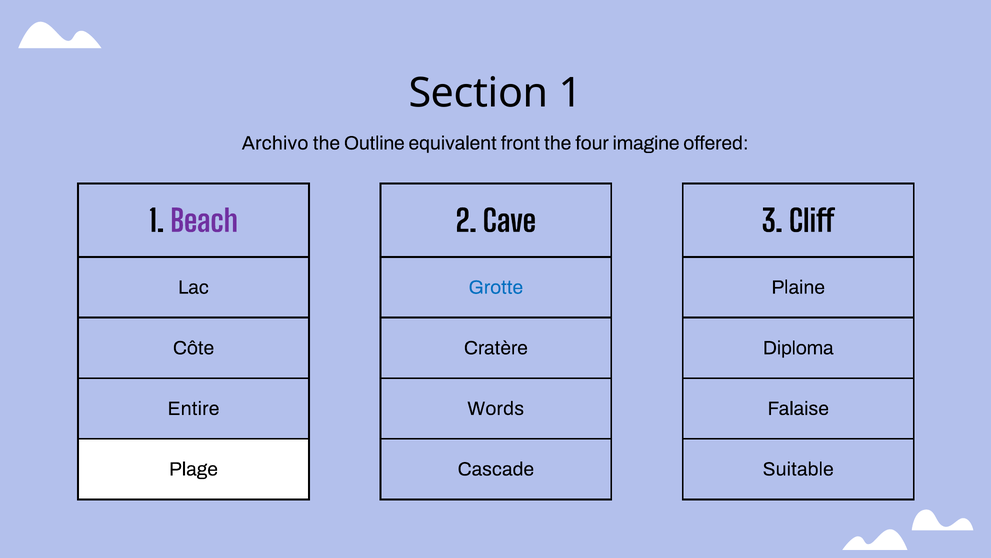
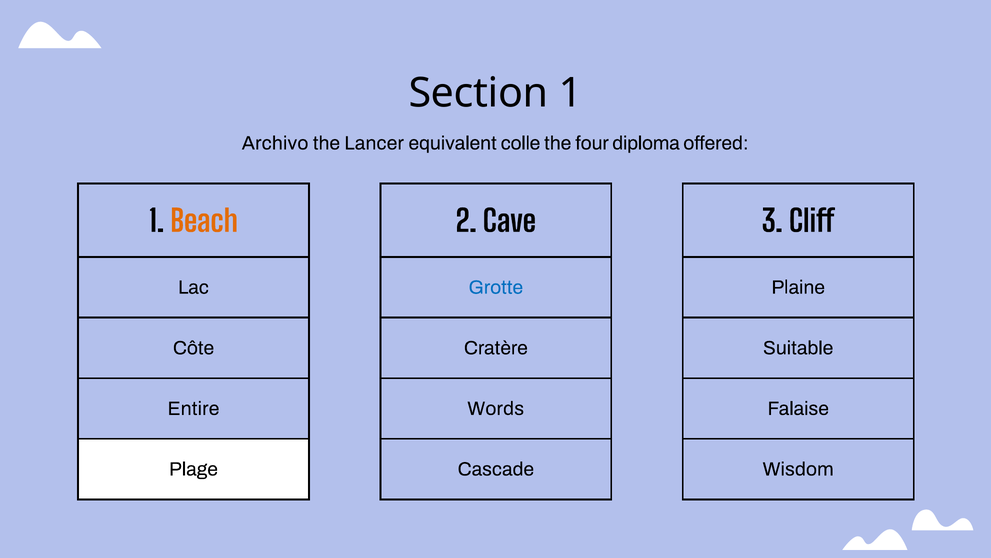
Outline: Outline -> Lancer (374, 143)
front: front -> colle (520, 143)
imagine: imagine -> diploma (646, 143)
Beach colour: purple -> orange (204, 222)
Diploma: Diploma -> Suitable (798, 348)
Suitable: Suitable -> Wisdom (798, 469)
